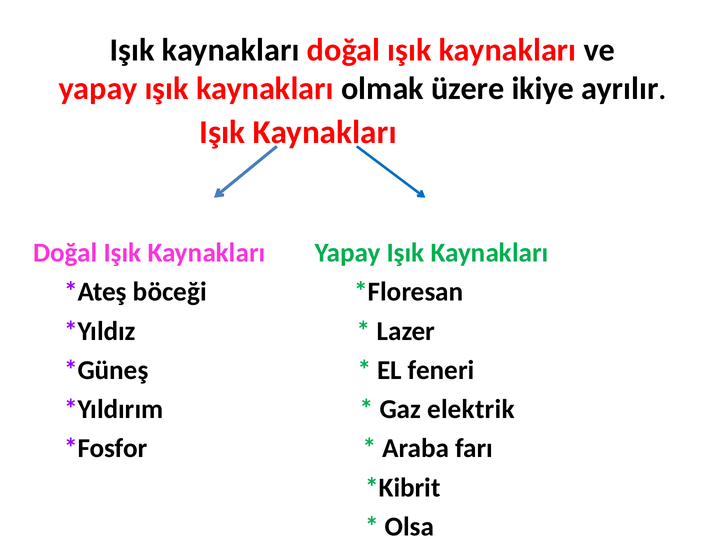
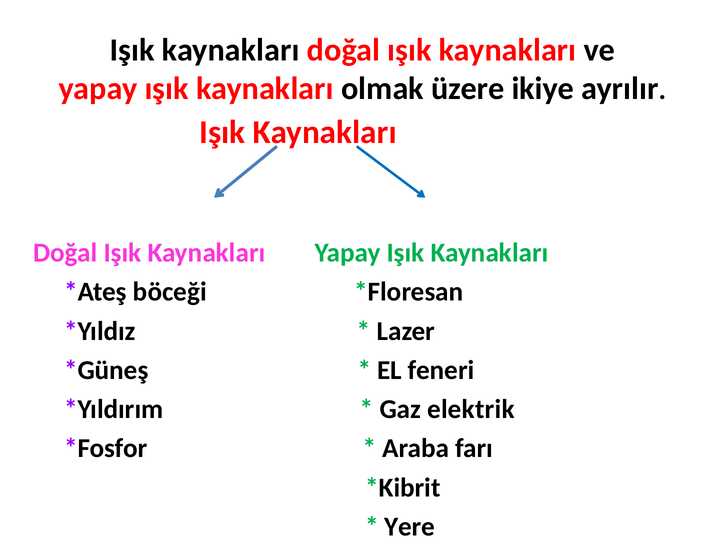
Olsa: Olsa -> Yere (410, 526)
